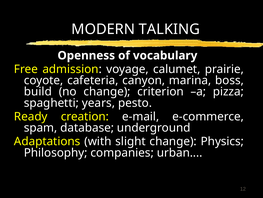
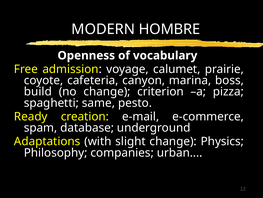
TALKING: TALKING -> HOMBRE (169, 29)
years: years -> same (98, 103)
